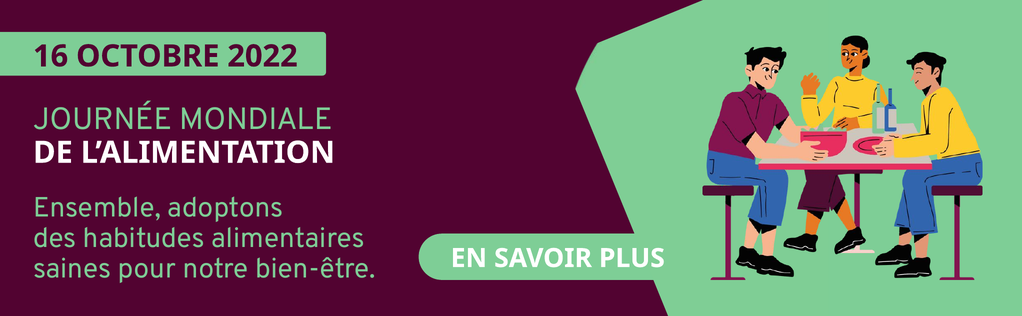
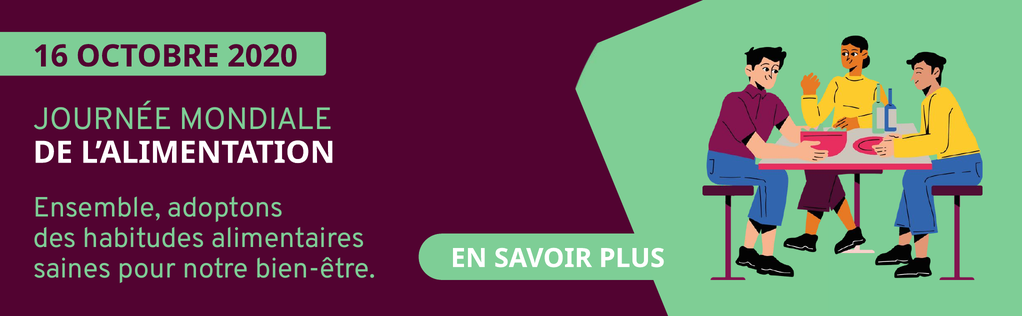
2022: 2022 -> 2020 (263, 56)
